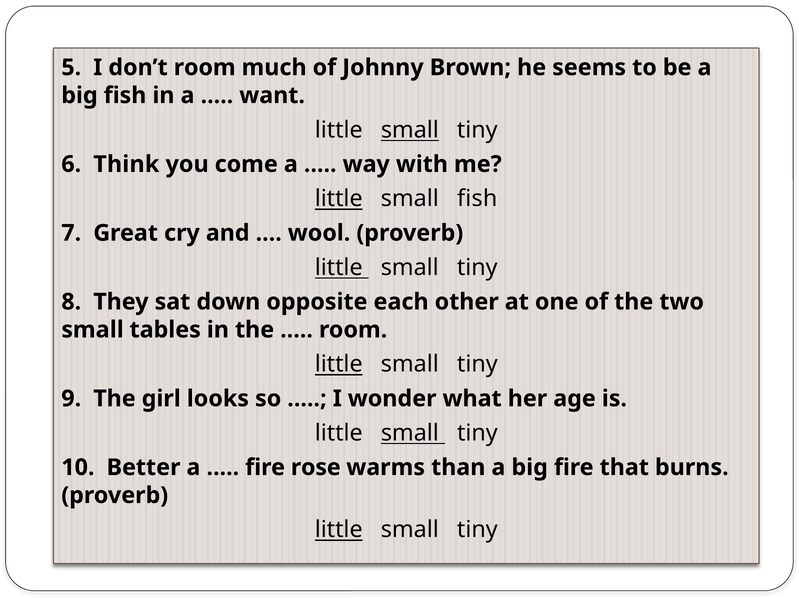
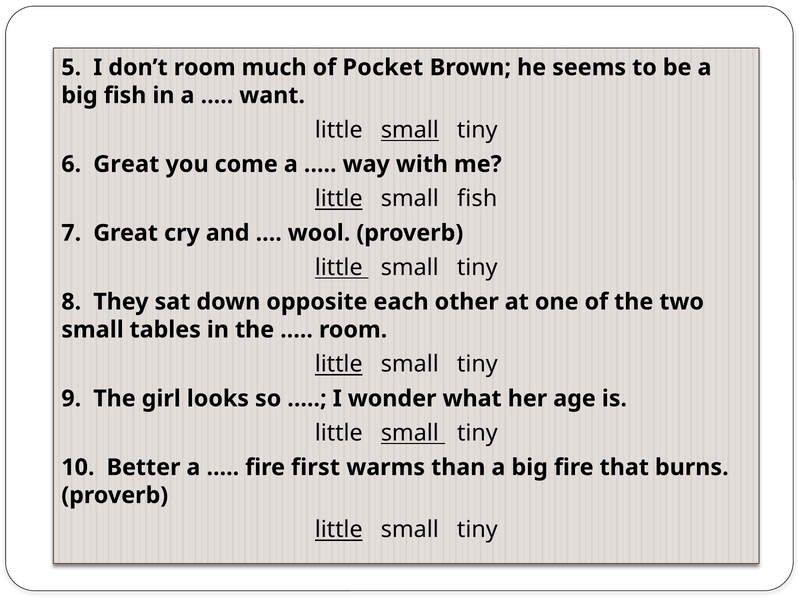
Johnny: Johnny -> Pocket (383, 67)
6 Think: Think -> Great (126, 164)
rose: rose -> first (316, 468)
